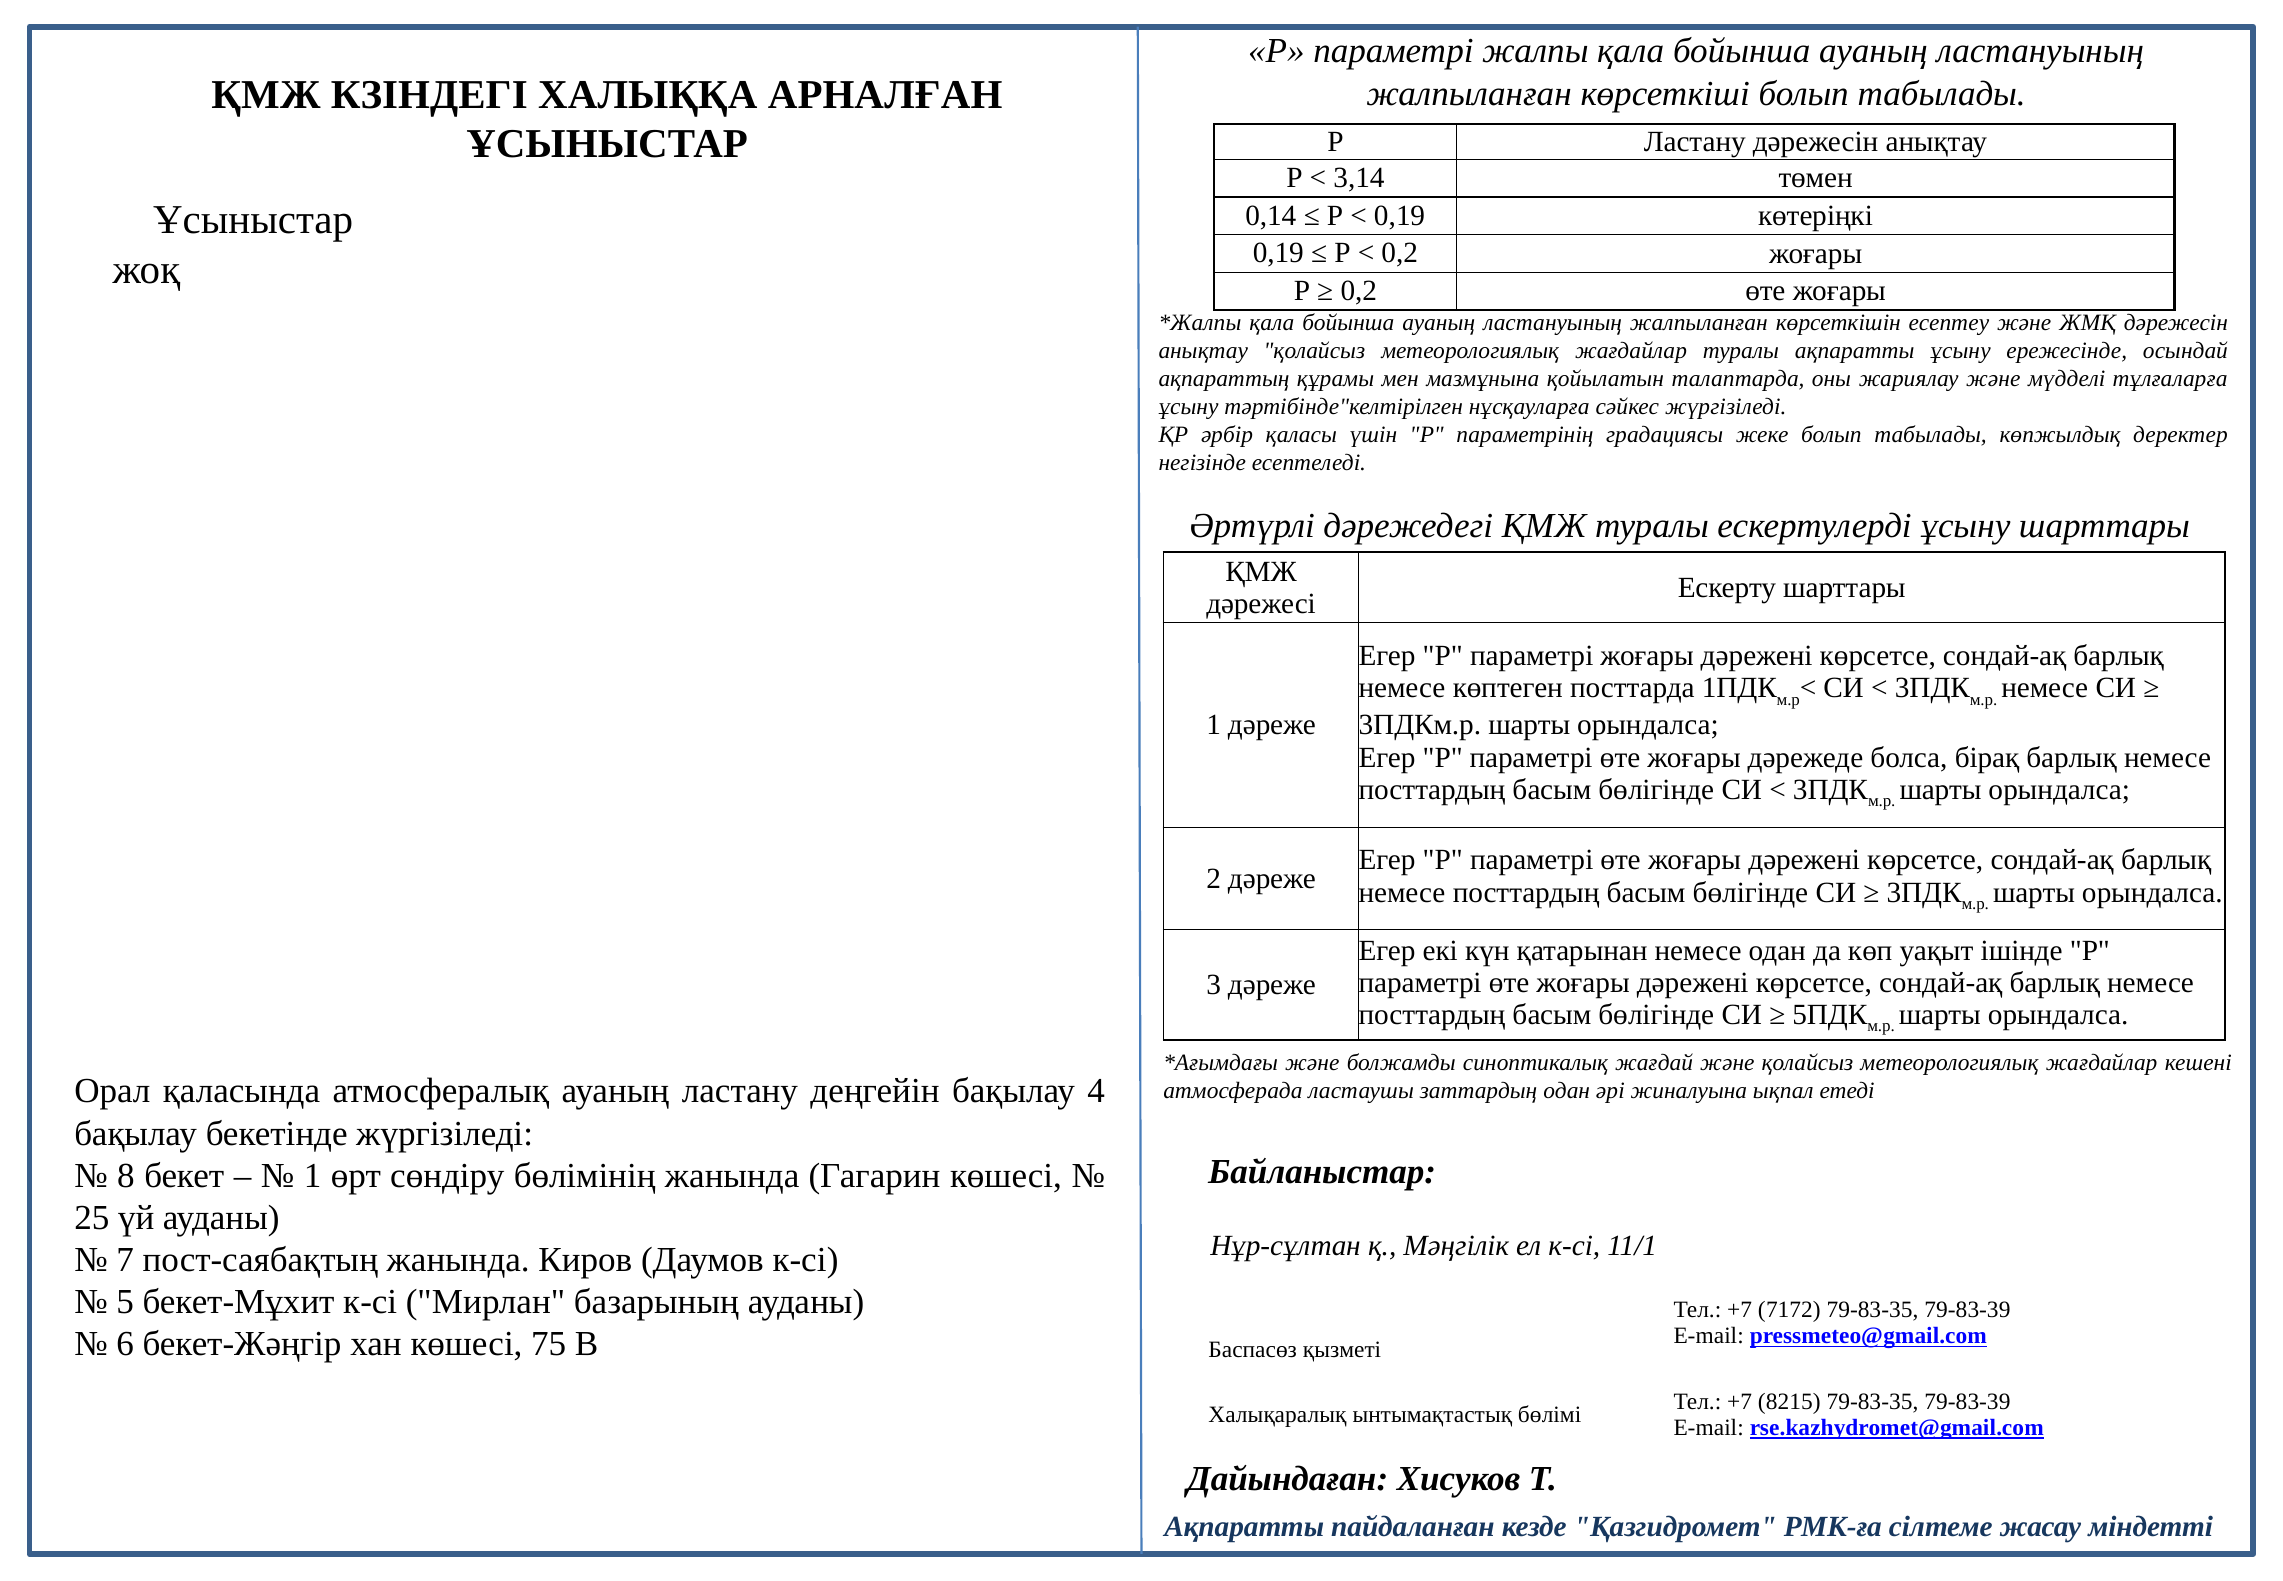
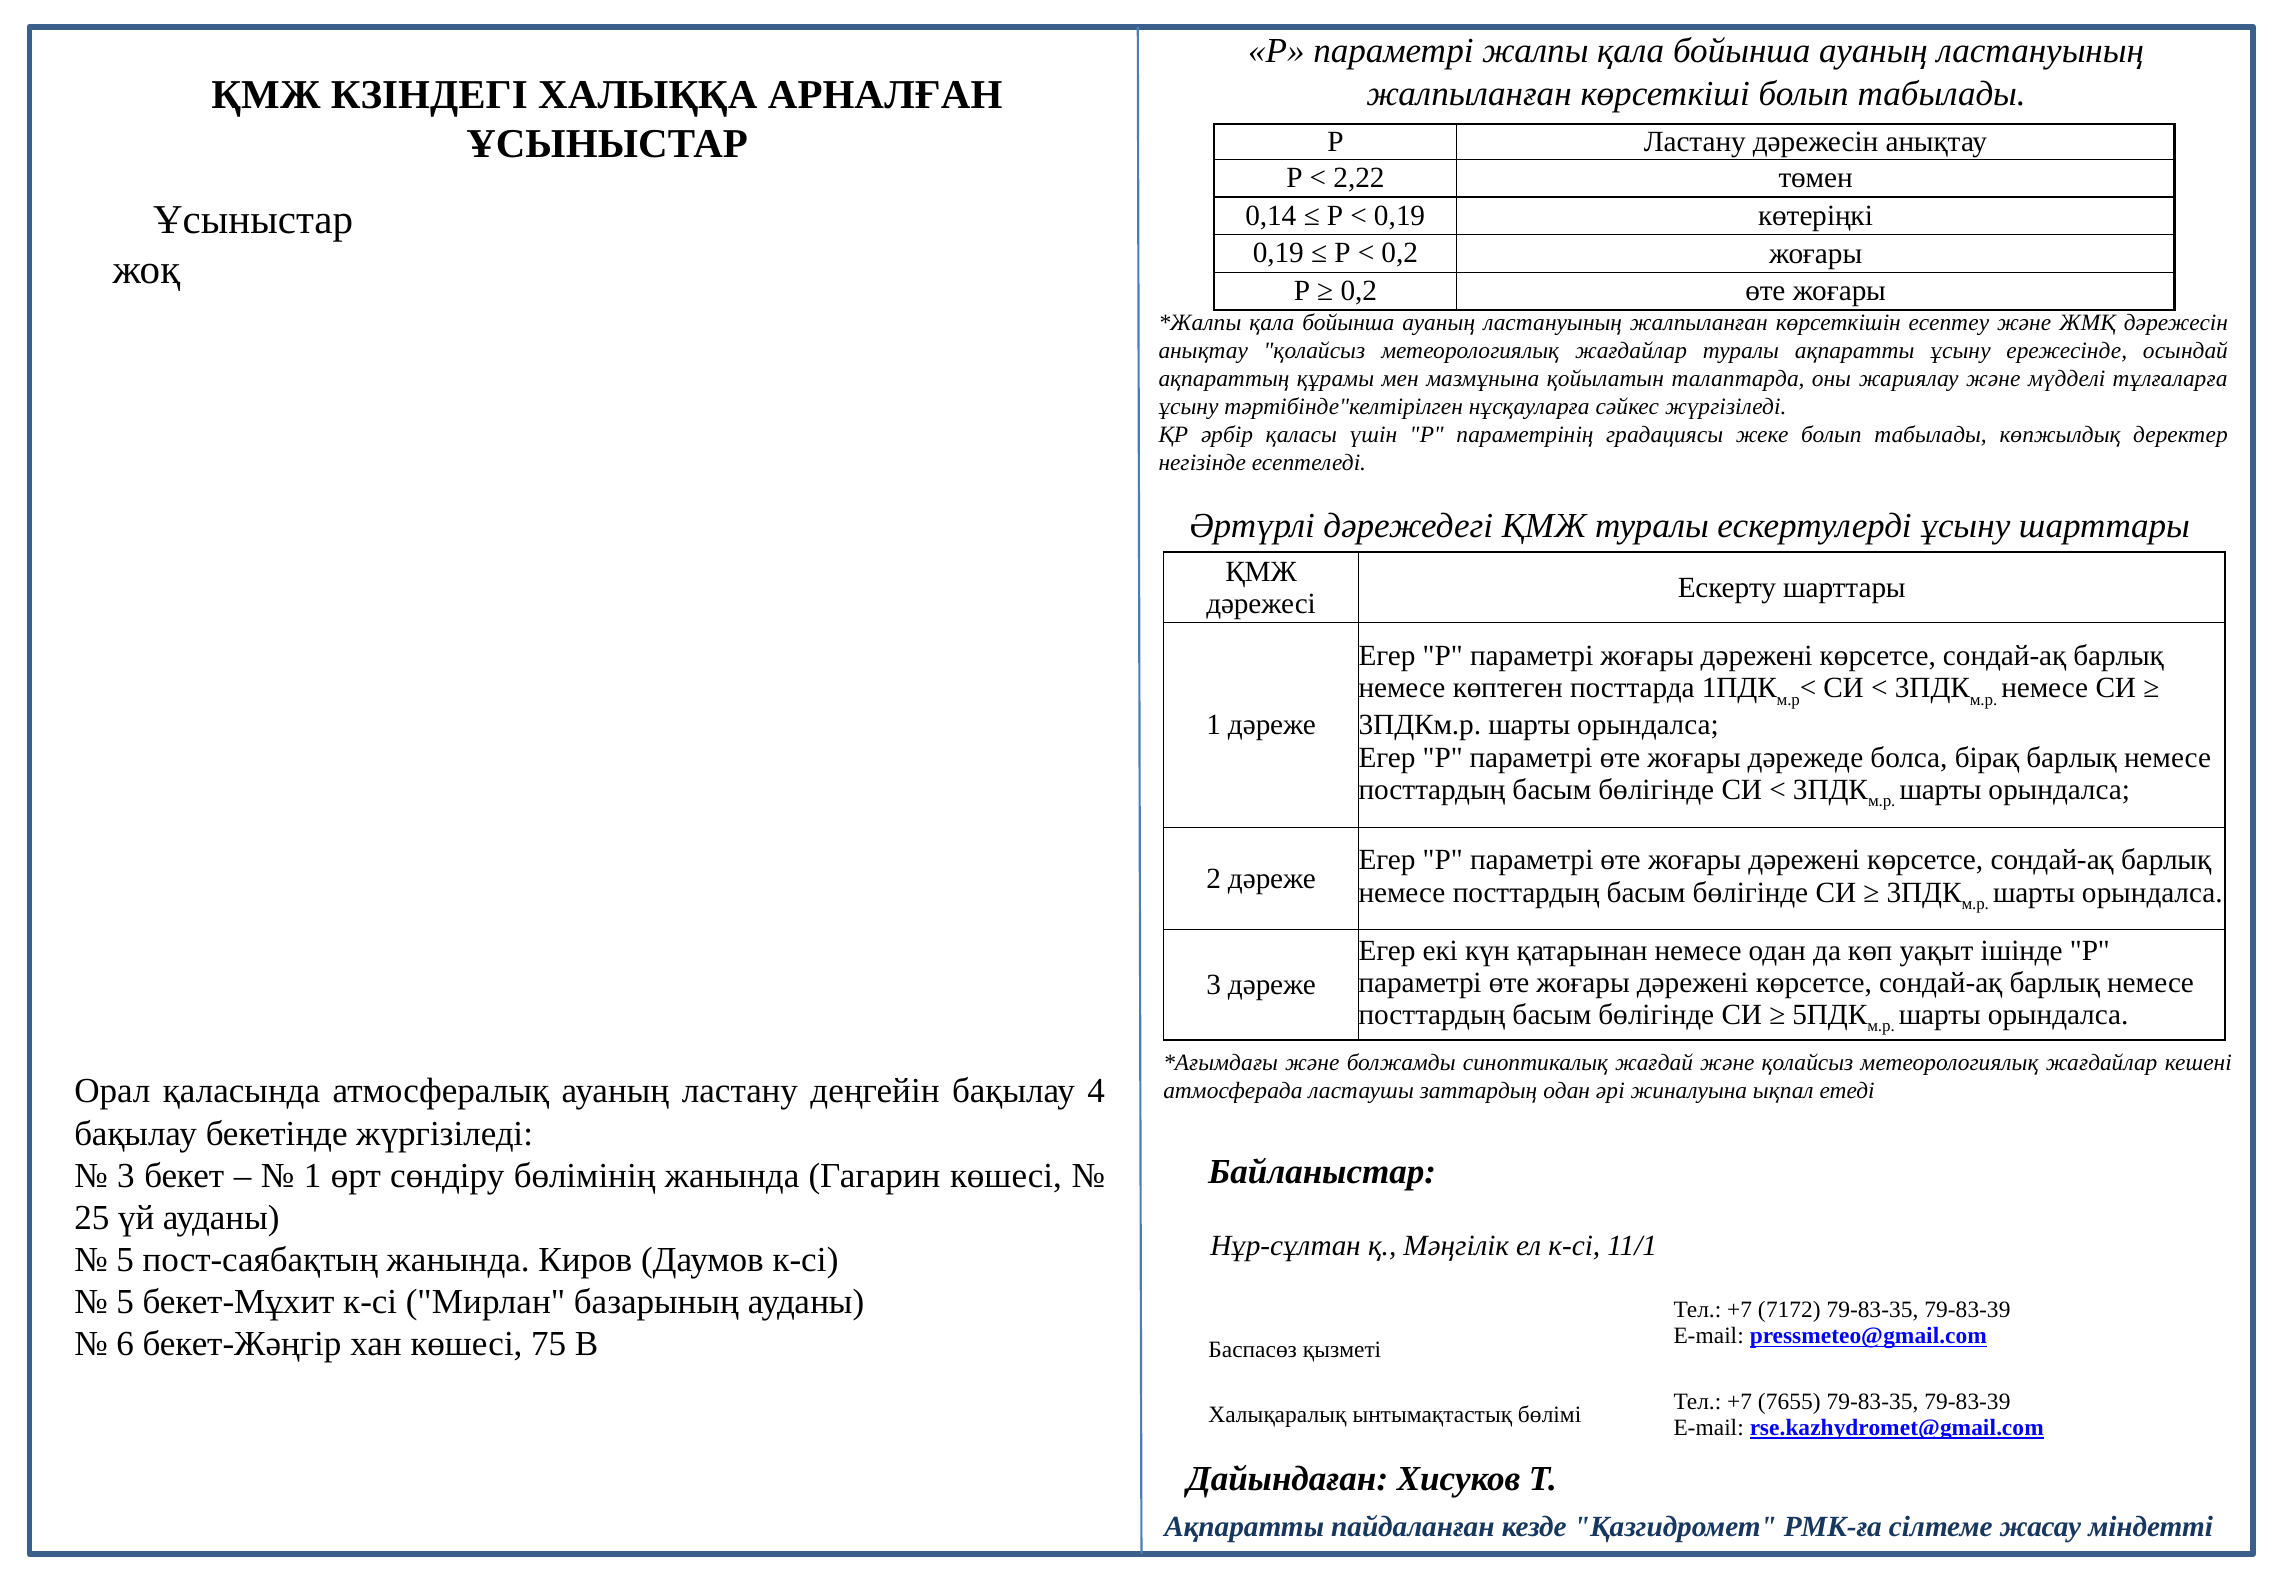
3,14: 3,14 -> 2,22 (1359, 178)
8: 8 -> 3 (126, 1175)
7: 7 -> 5 (125, 1260)
8215: 8215 -> 7655 (1789, 1401)
